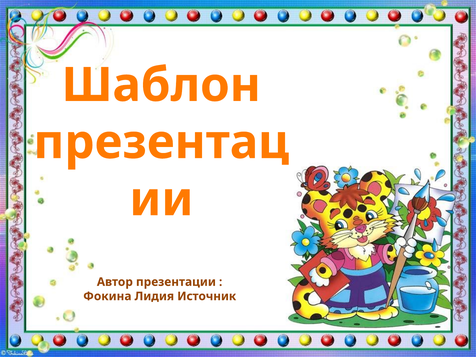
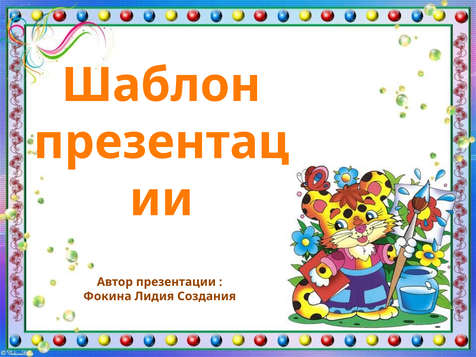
Источник: Источник -> Создания (207, 296)
